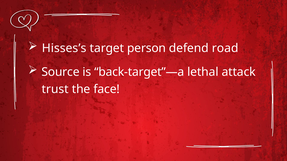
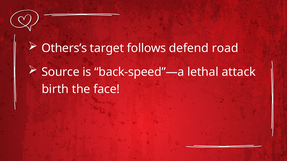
Hisses’s: Hisses’s -> Others’s (64, 48)
person: person -> follows (147, 48)
back-target”—a: back-target”—a -> back-speed”—a (139, 72)
trust: trust -> birth (55, 89)
